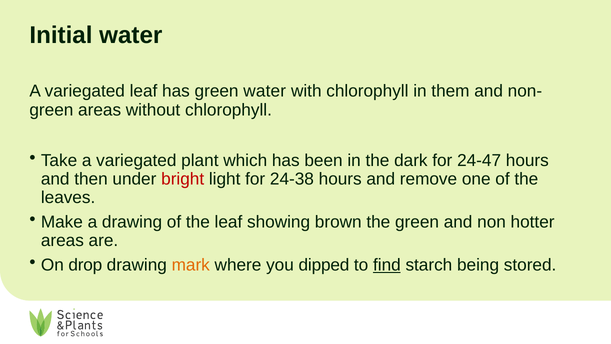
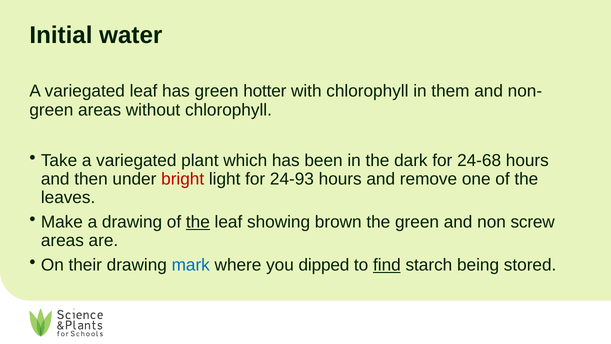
green water: water -> hotter (265, 91)
24-47: 24-47 -> 24-68 (479, 160)
24-38: 24-38 -> 24-93 (292, 179)
the underline: none -> present (198, 222)
hotter: hotter -> screw (533, 222)
drop: drop -> their (85, 265)
mark colour: orange -> blue (191, 265)
